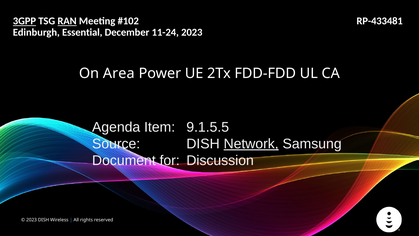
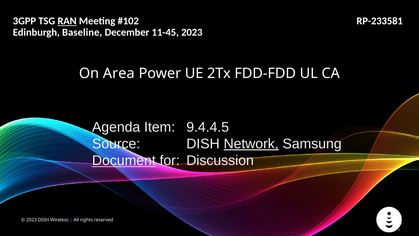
3GPP underline: present -> none (24, 21)
RP-433481: RP-433481 -> RP-233581 (380, 21)
Essential: Essential -> Baseline (82, 32)
11-24: 11-24 -> 11-45 (165, 32)
9.1.5.5: 9.1.5.5 -> 9.4.4.5 (208, 127)
Document underline: none -> present (124, 160)
